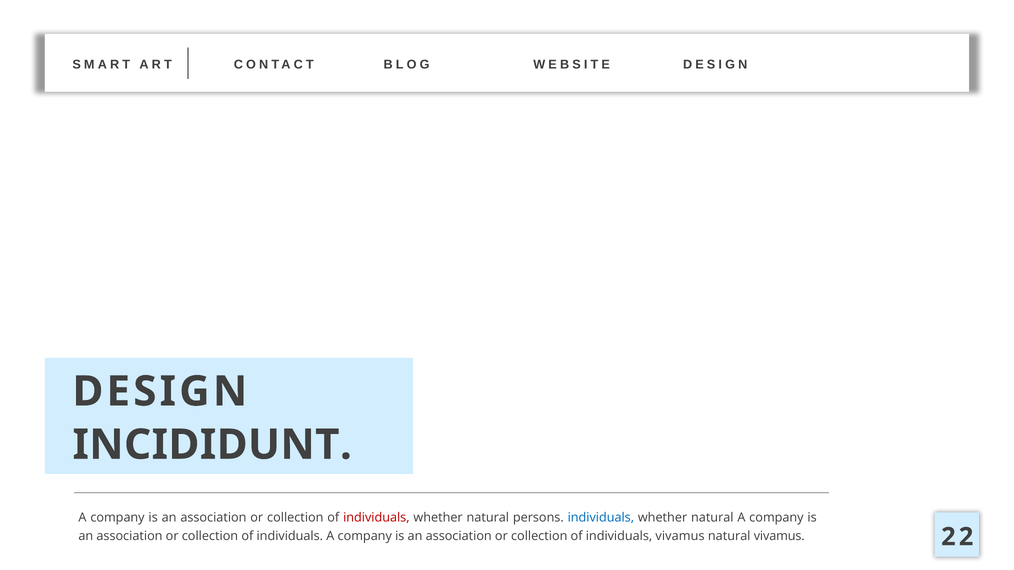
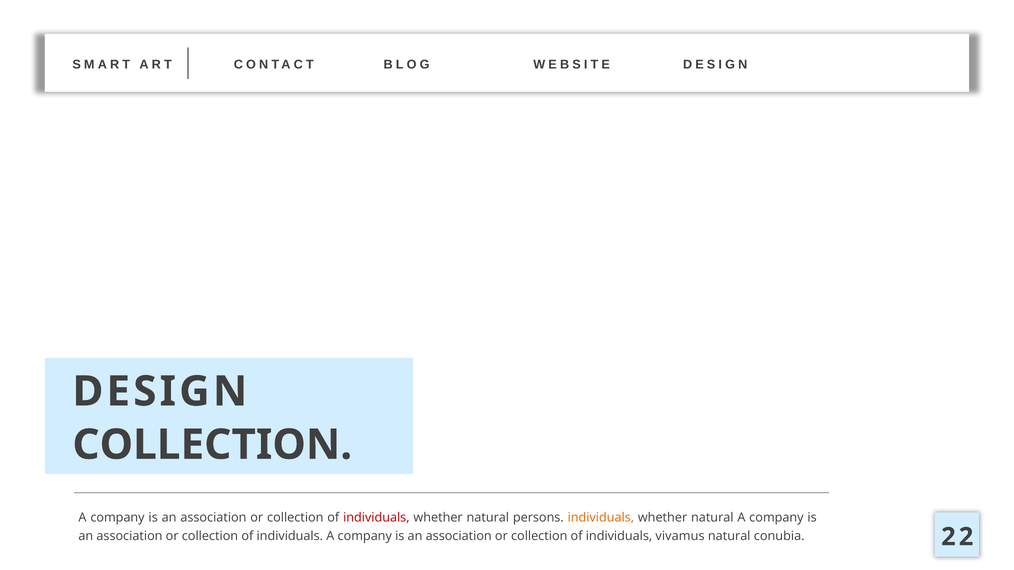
INCIDIDUNT: INCIDIDUNT -> COLLECTION (212, 445)
individuals colour: blue -> orange (601, 518)
natural vivamus: vivamus -> conubia (779, 536)
